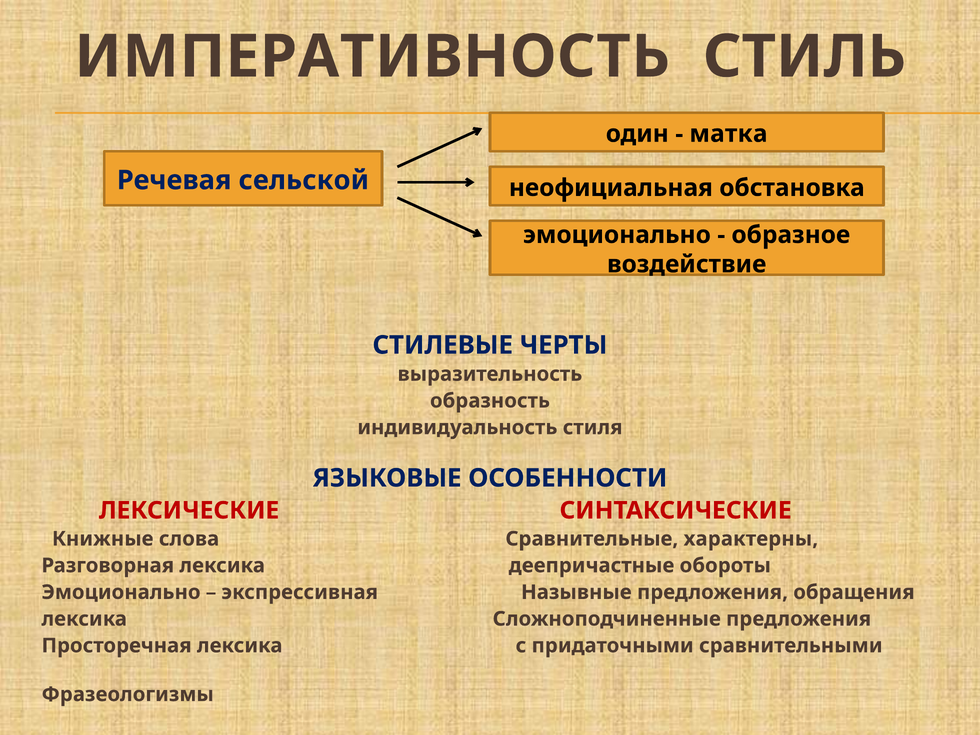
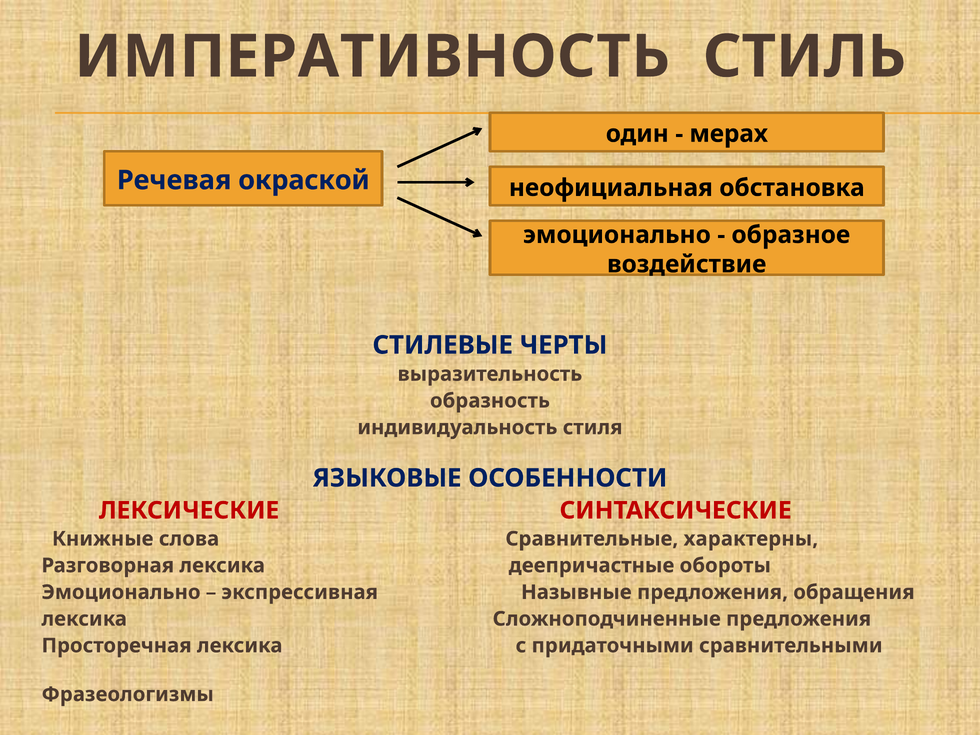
матка: матка -> мерах (729, 134)
сельской: сельской -> окраской (304, 180)
